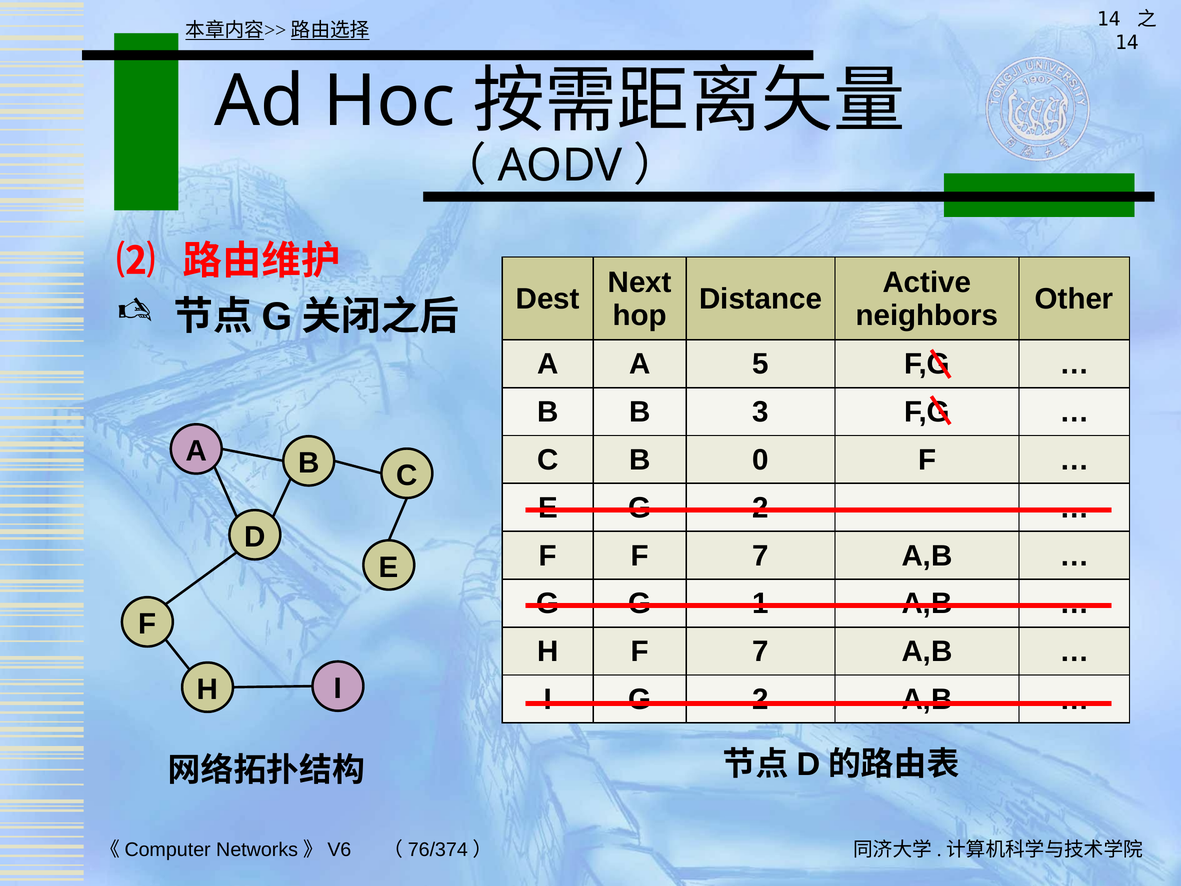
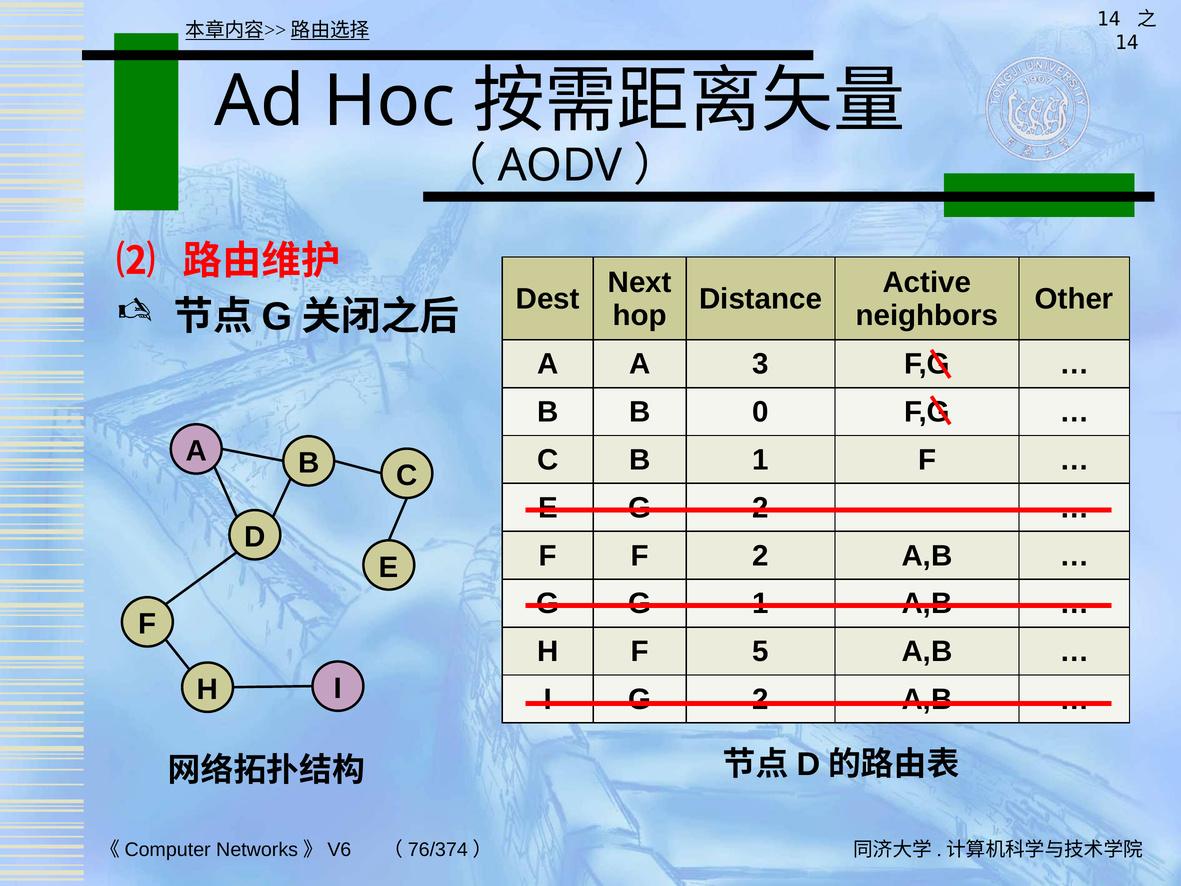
5: 5 -> 3 (761, 364)
3: 3 -> 0 (761, 412)
B 0: 0 -> 1 (761, 460)
F F 7: 7 -> 2 (761, 556)
H F 7: 7 -> 5 (761, 651)
